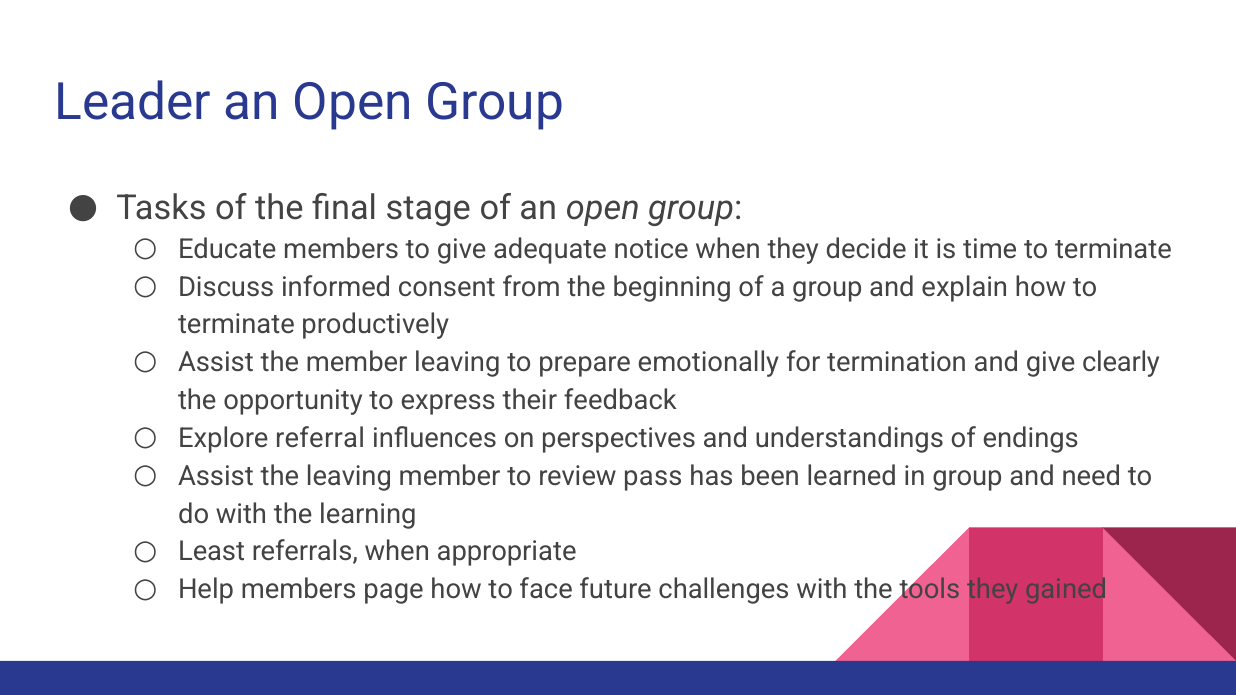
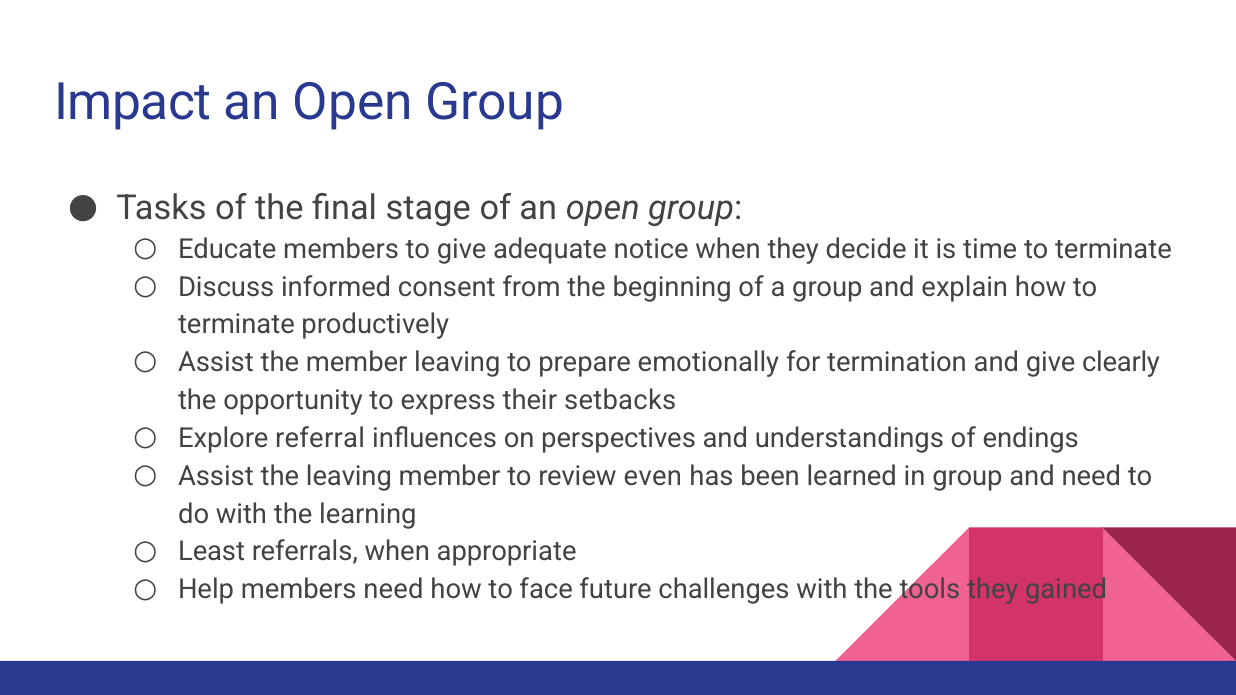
Leader: Leader -> Impact (133, 102)
feedback: feedback -> setbacks (620, 401)
pass: pass -> even (653, 476)
members page: page -> need (393, 590)
